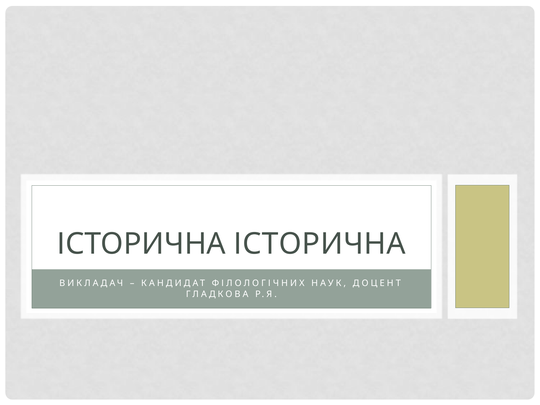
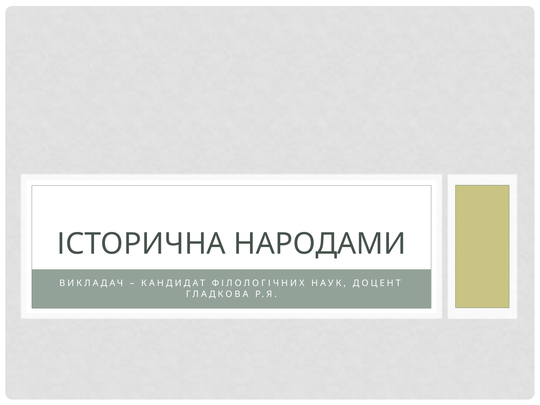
ІСТОРИЧНА ІСТОРИЧНА: ІСТОРИЧНА -> НАРОДАМИ (320, 244)
